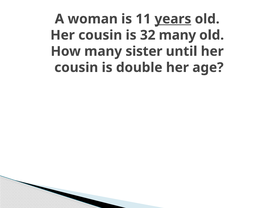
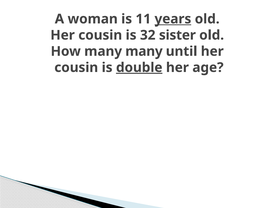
32 many: many -> sister (177, 35)
many sister: sister -> many (144, 51)
double underline: none -> present (139, 68)
